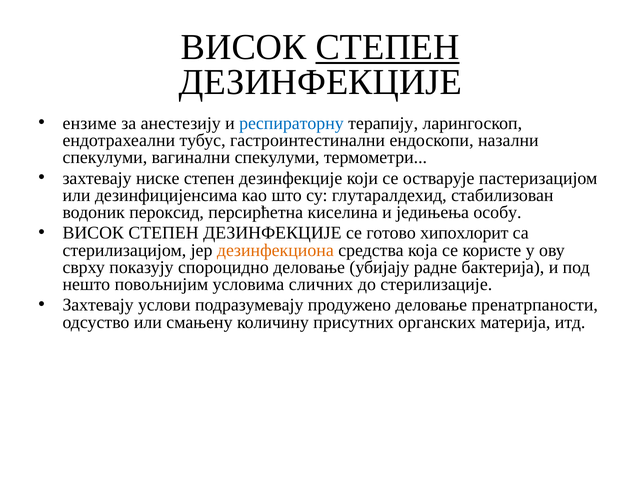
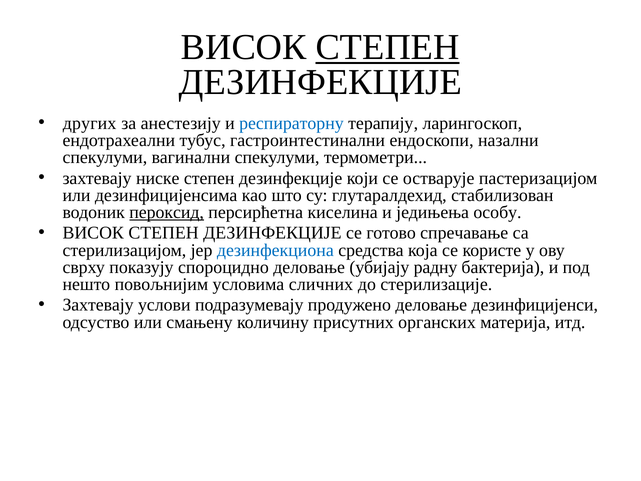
ензиме: ензиме -> других (90, 123)
пероксид underline: none -> present (167, 212)
хипохлорит: хипохлорит -> спречавање (464, 233)
дезинфекциона colour: orange -> blue (275, 250)
радне: радне -> радну (436, 267)
пренатрпаности: пренатрпаности -> дезинфицијенси (535, 305)
